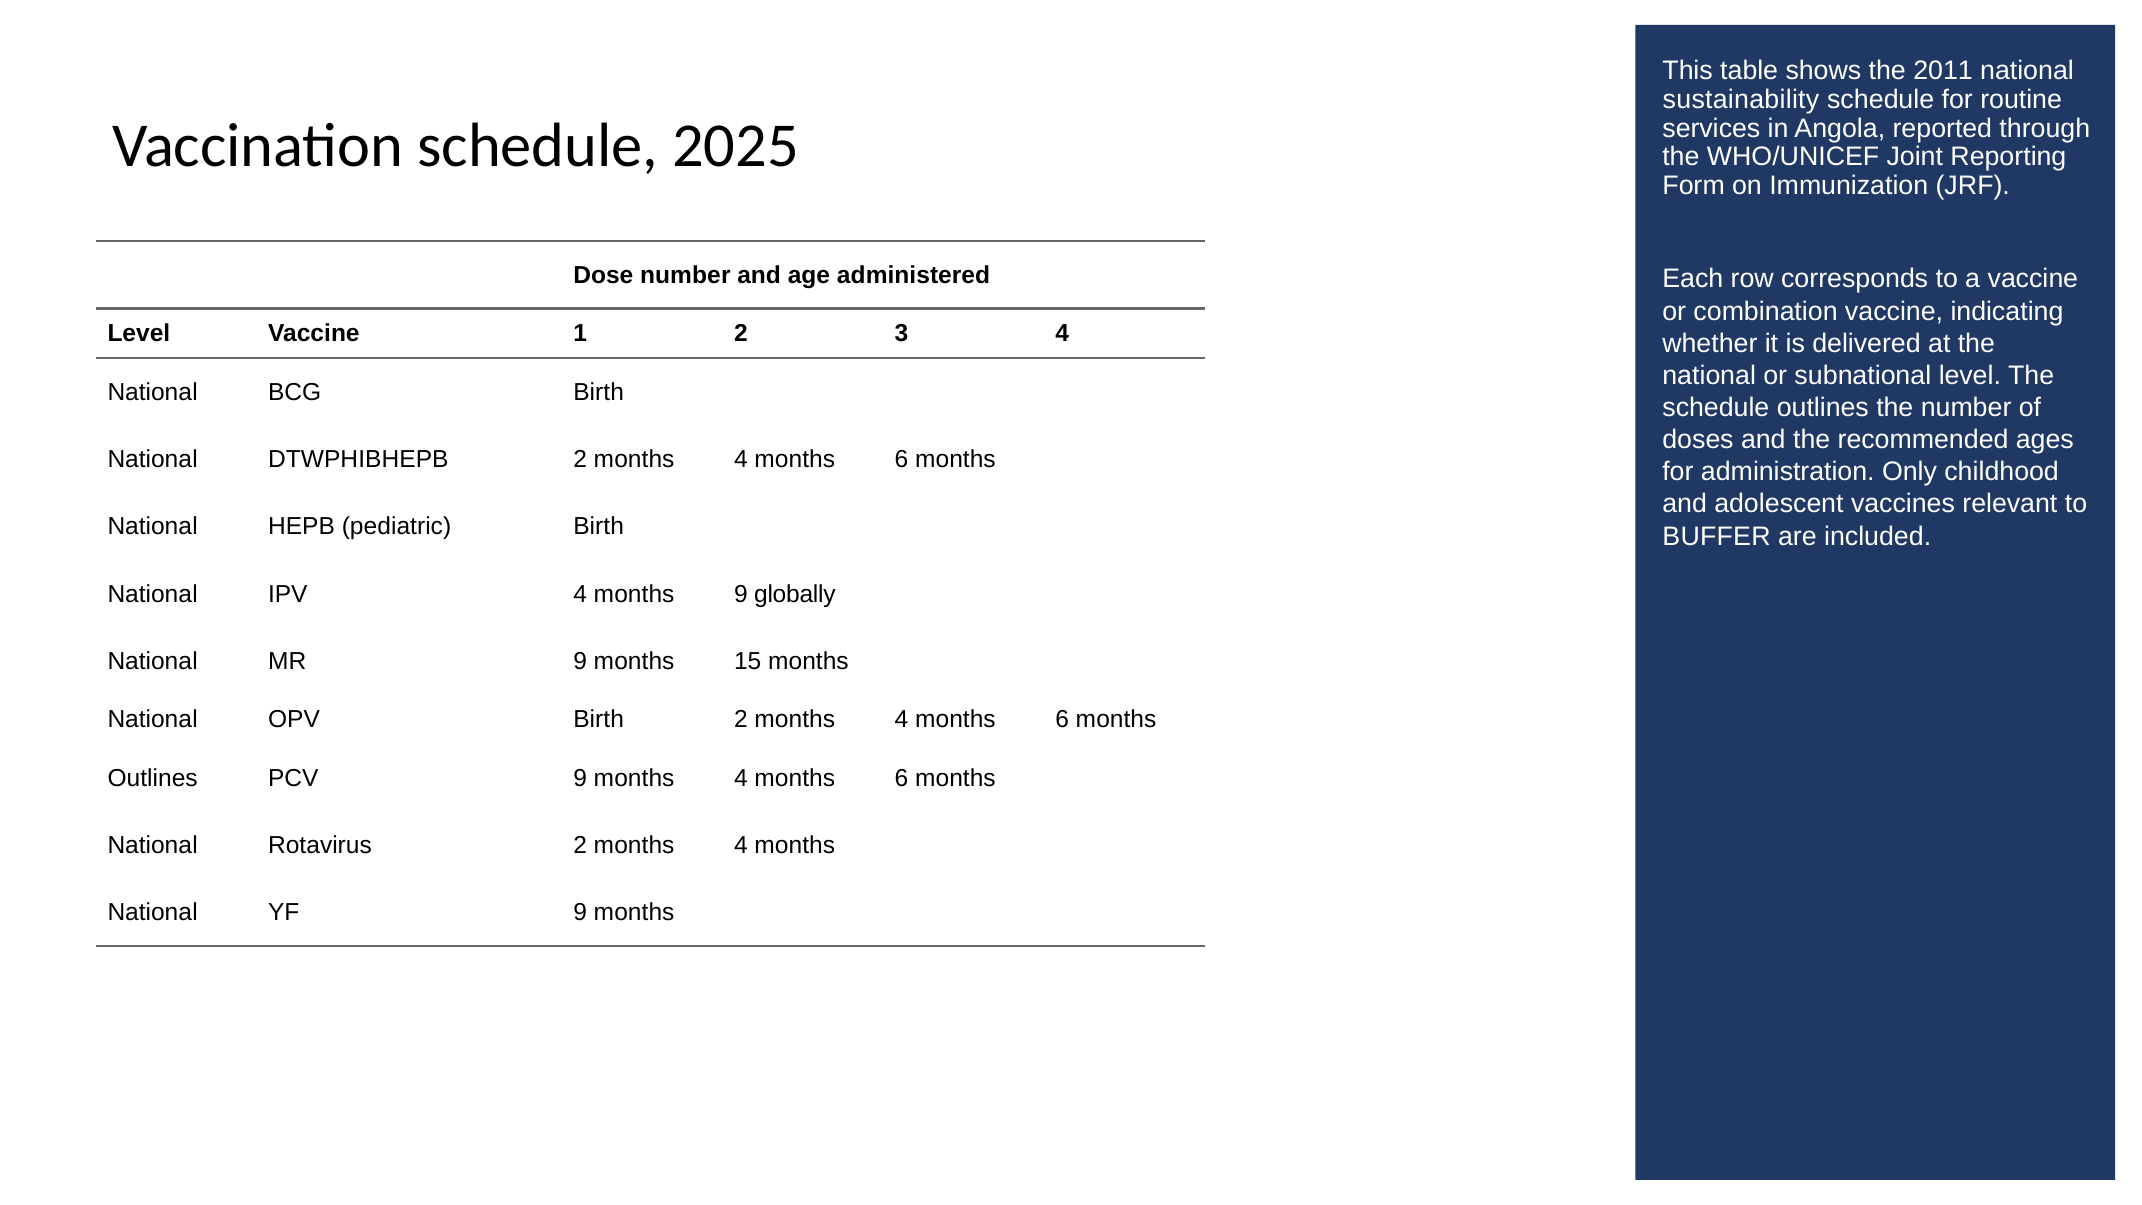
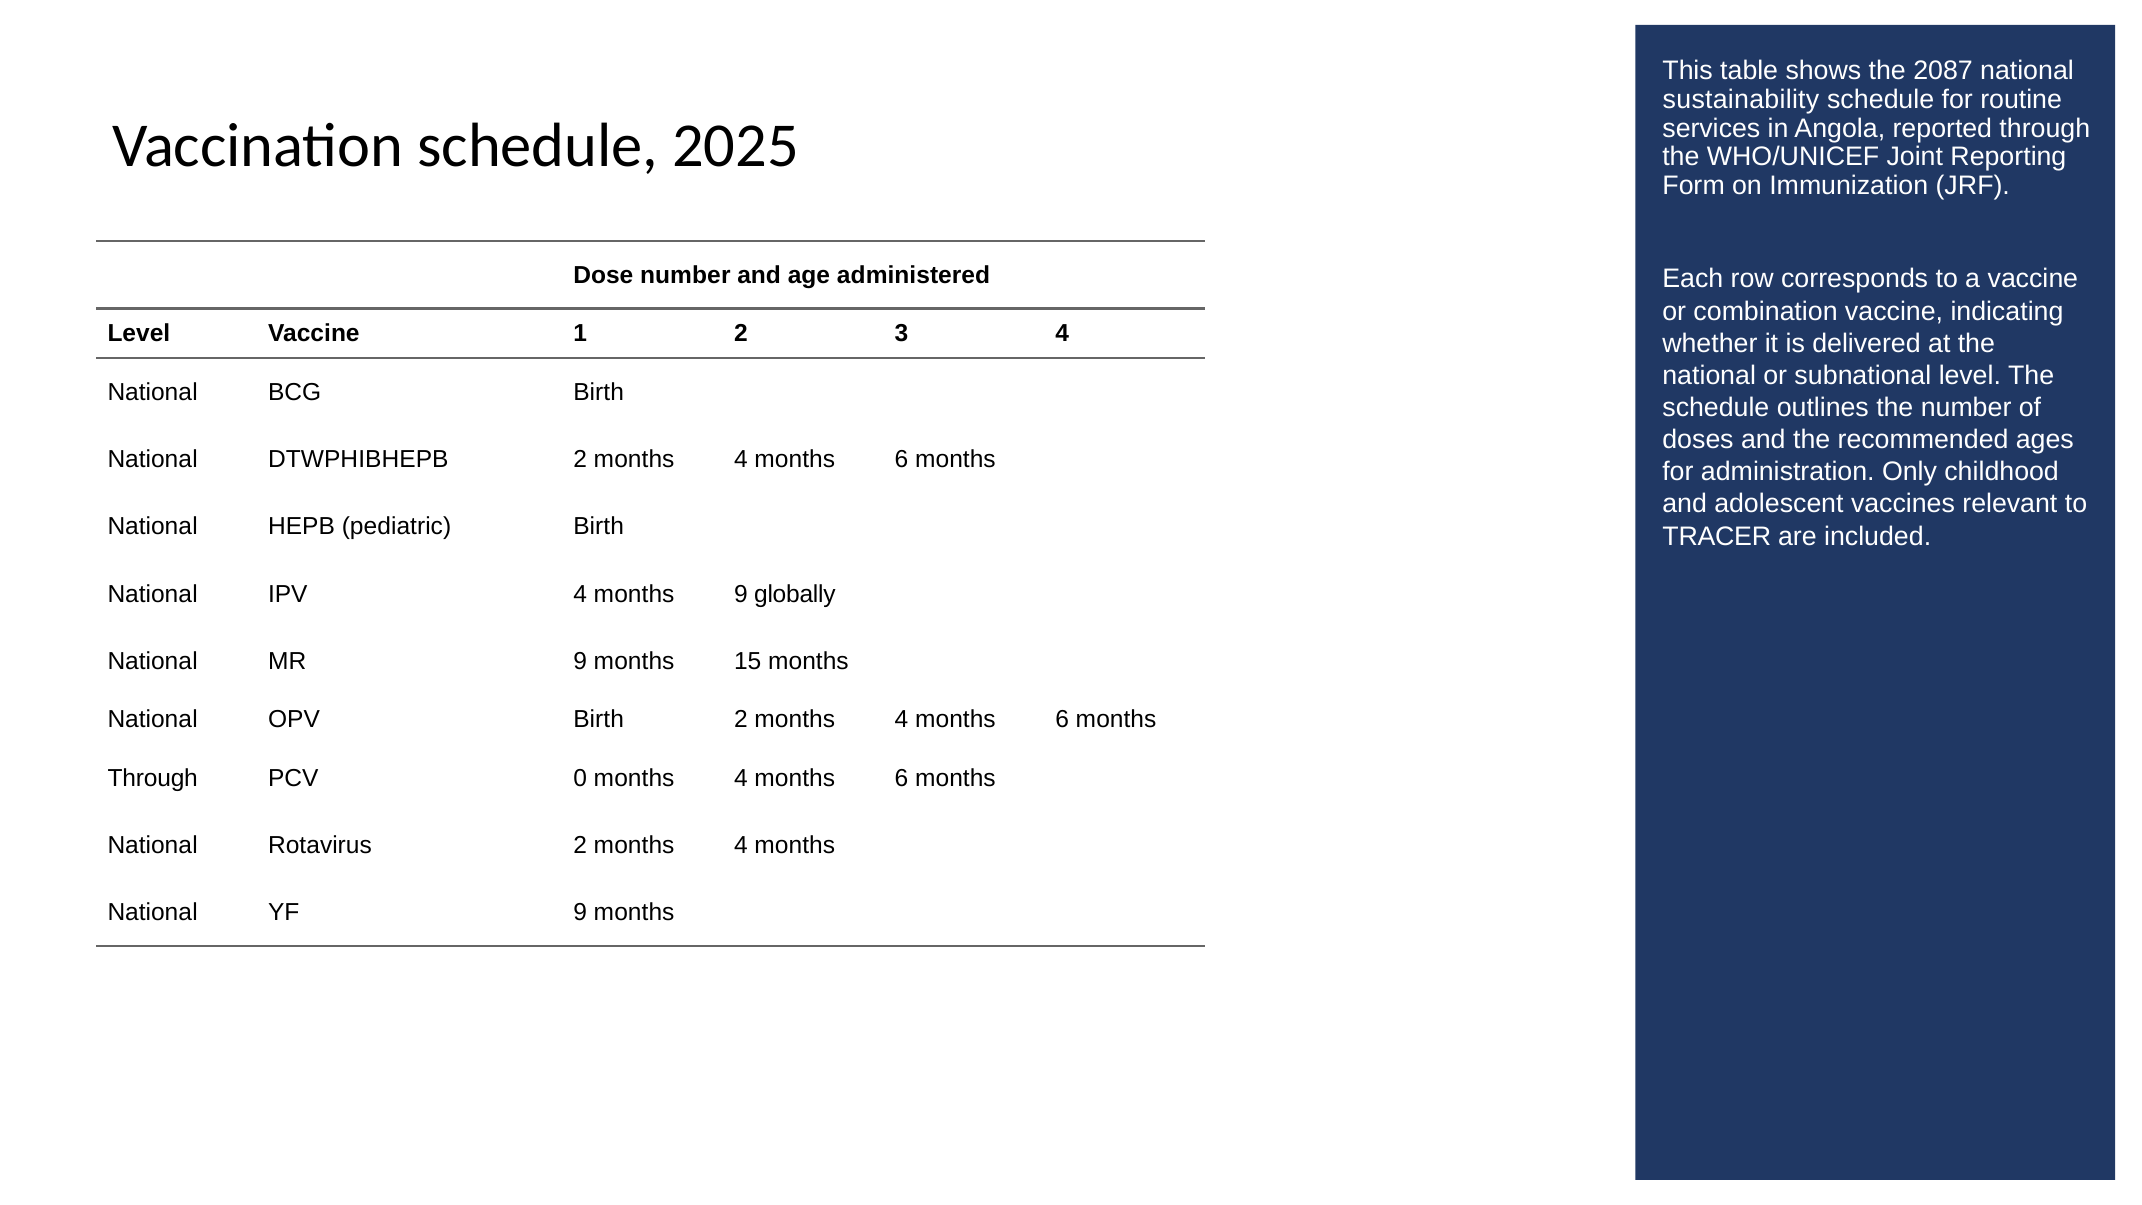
2011: 2011 -> 2087 (1943, 70)
BUFFER: BUFFER -> TRACER (1717, 536)
Outlines: Outlines -> Through (153, 778)
PCV 9: 9 -> 0 (580, 778)
